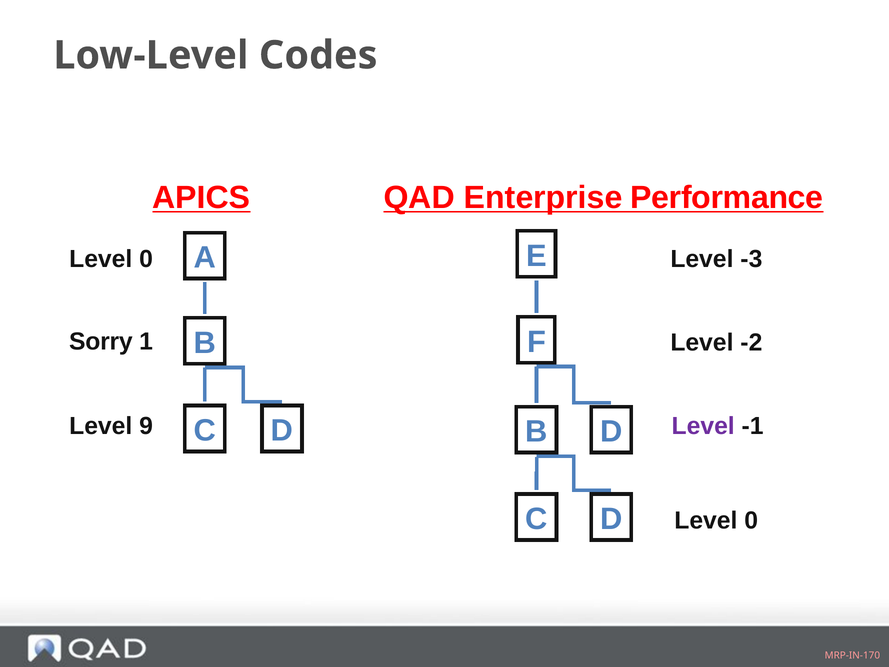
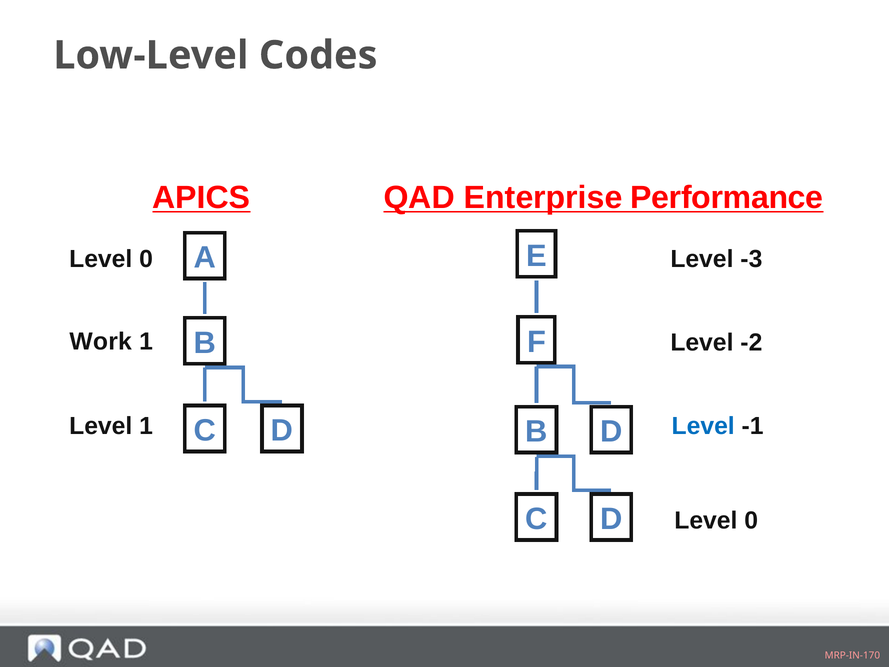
Sorry: Sorry -> Work (101, 341)
Level 9: 9 -> 1 (146, 426)
Level colour: purple -> blue (703, 426)
